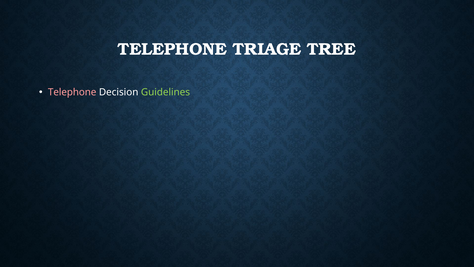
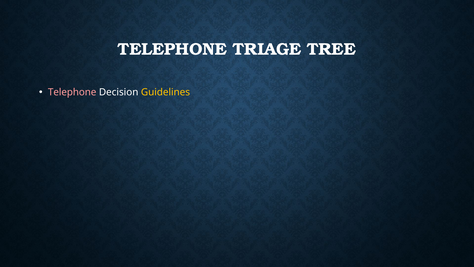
Guidelines colour: light green -> yellow (166, 92)
